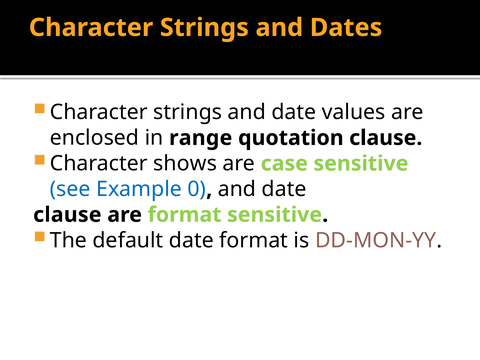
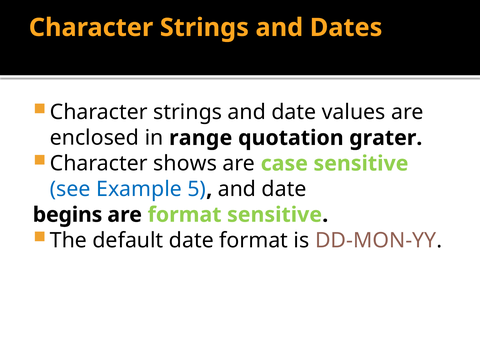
quotation clause: clause -> grater (386, 138)
0: 0 -> 5 (197, 189)
clause: clause -> begins (68, 215)
